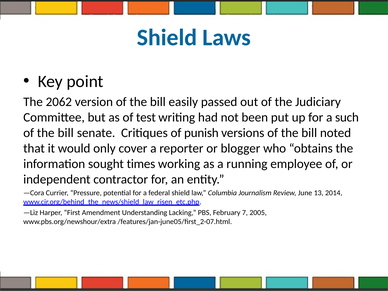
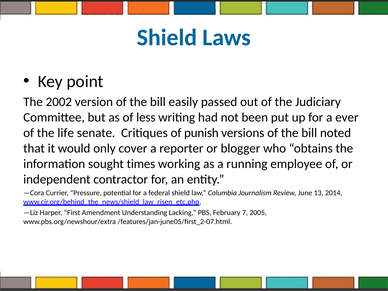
2062: 2062 -> 2002 (59, 102)
test: test -> less (146, 117)
such: such -> ever (347, 117)
bill: bill -> life (66, 133)
